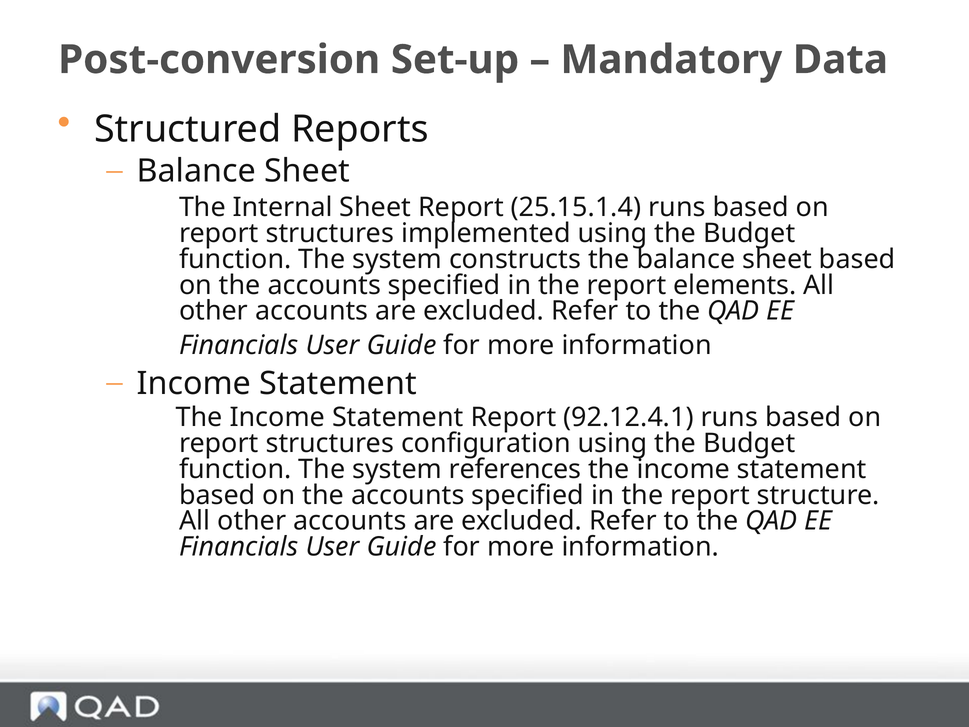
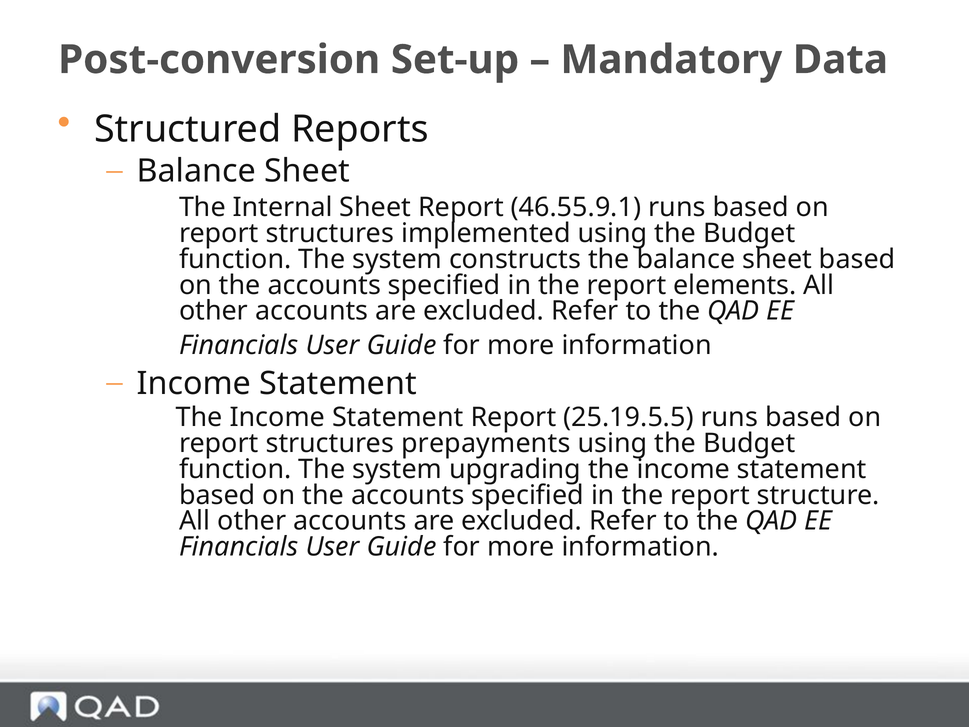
25.15.1.4: 25.15.1.4 -> 46.55.9.1 (576, 207)
92.12.4.1: 92.12.4.1 -> 25.19.5.5 (628, 417)
configuration: configuration -> prepayments (486, 443)
references: references -> upgrading (515, 469)
